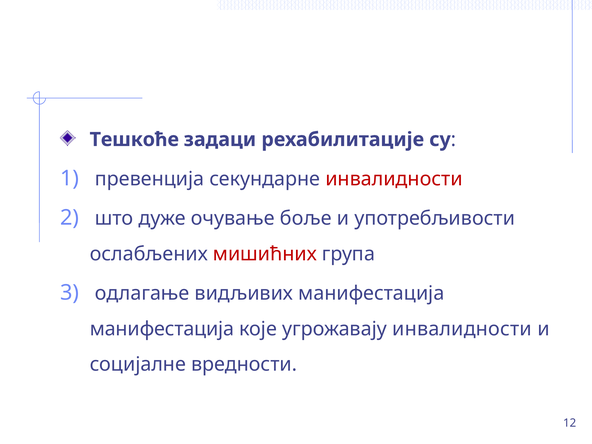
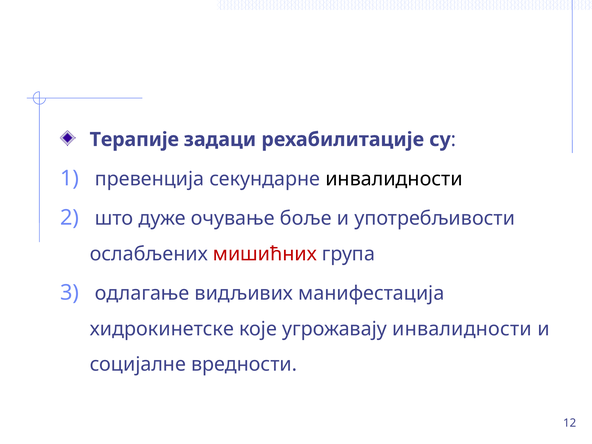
Тешкоће: Тешкоће -> Терапије (134, 140)
инвалидности colour: red -> black (394, 179)
манифестација: манифестација -> хидрокинетске (162, 329)
